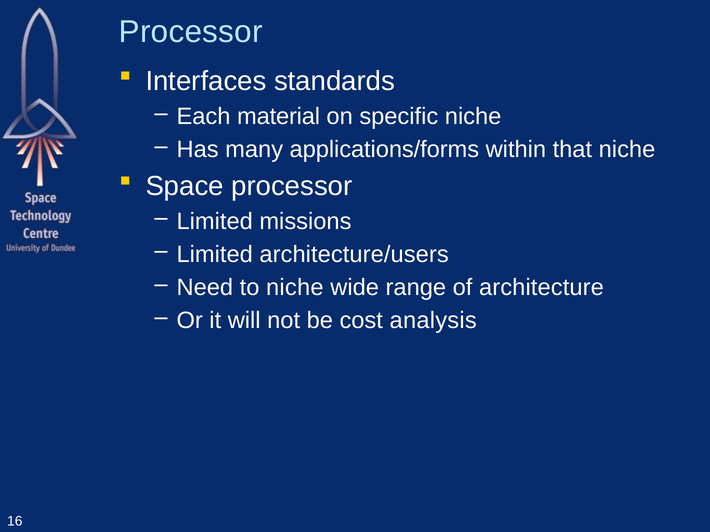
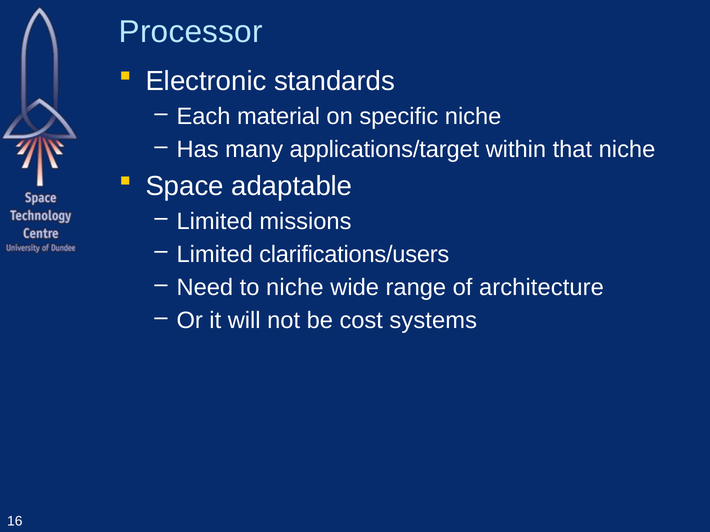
Interfaces: Interfaces -> Electronic (206, 81)
applications/forms: applications/forms -> applications/target (384, 150)
Space processor: processor -> adaptable (292, 186)
architecture/users: architecture/users -> clarifications/users (354, 255)
analysis: analysis -> systems (433, 321)
